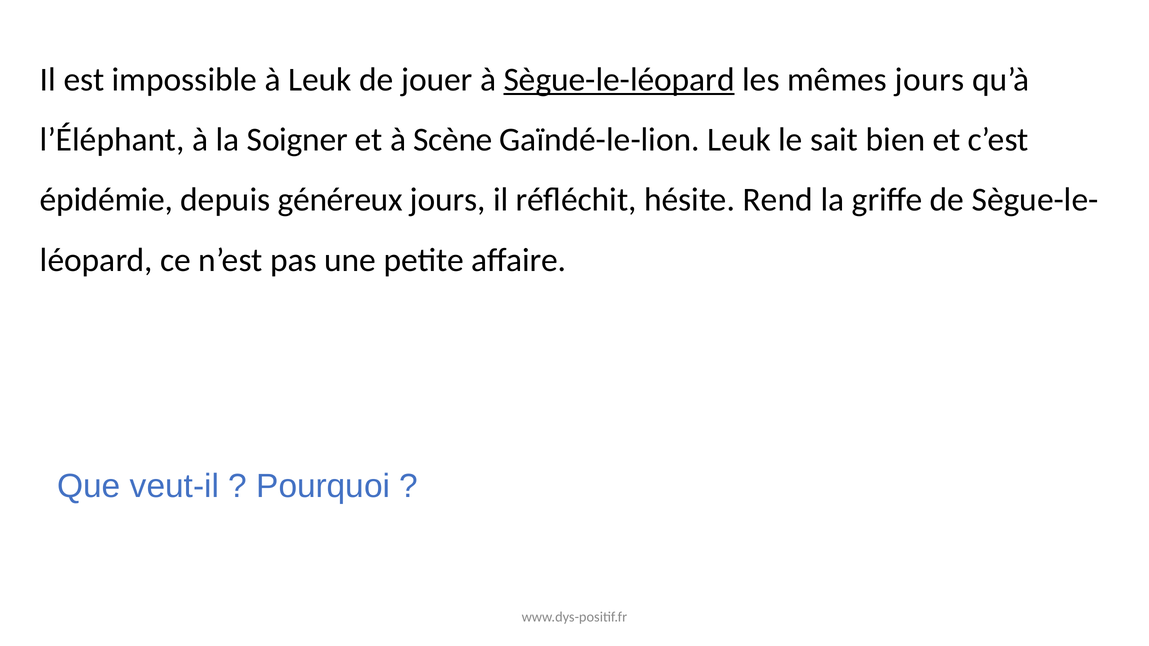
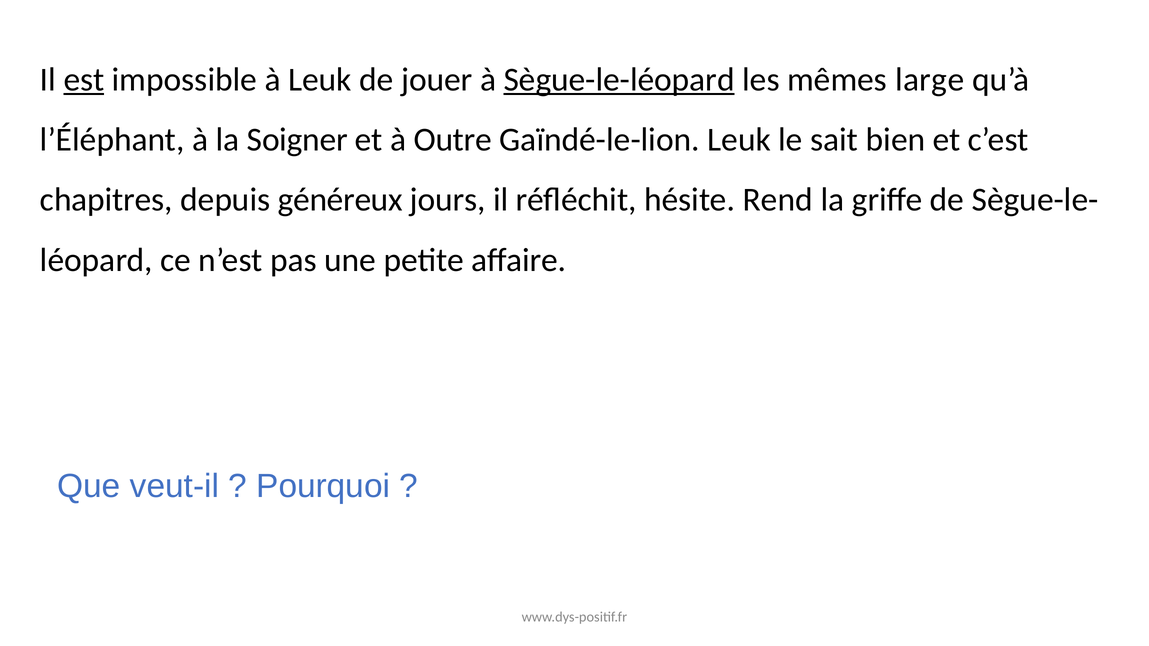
est underline: none -> present (84, 80)
mêmes jours: jours -> large (930, 80)
Scène: Scène -> Outre (453, 140)
épidémie: épidémie -> chapitres (106, 200)
